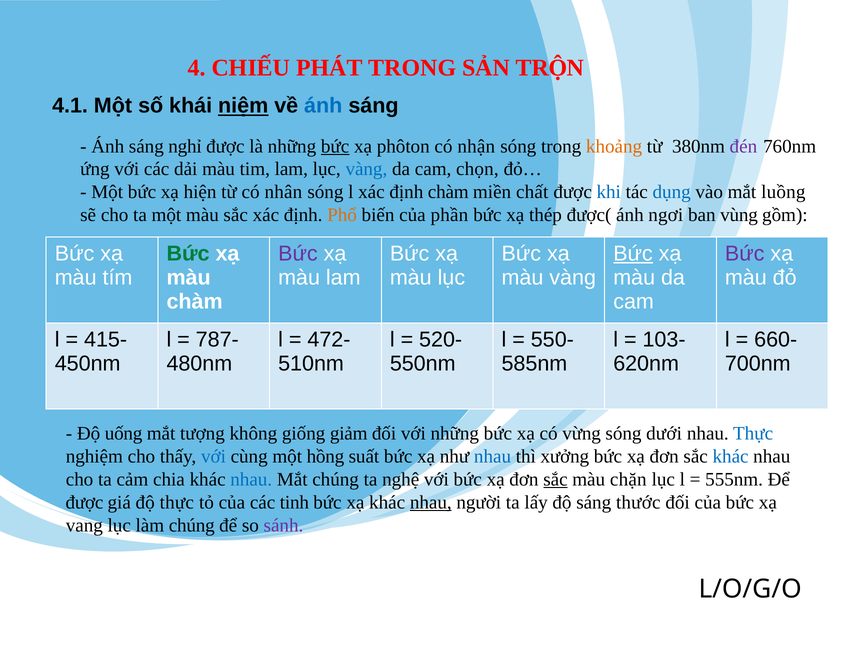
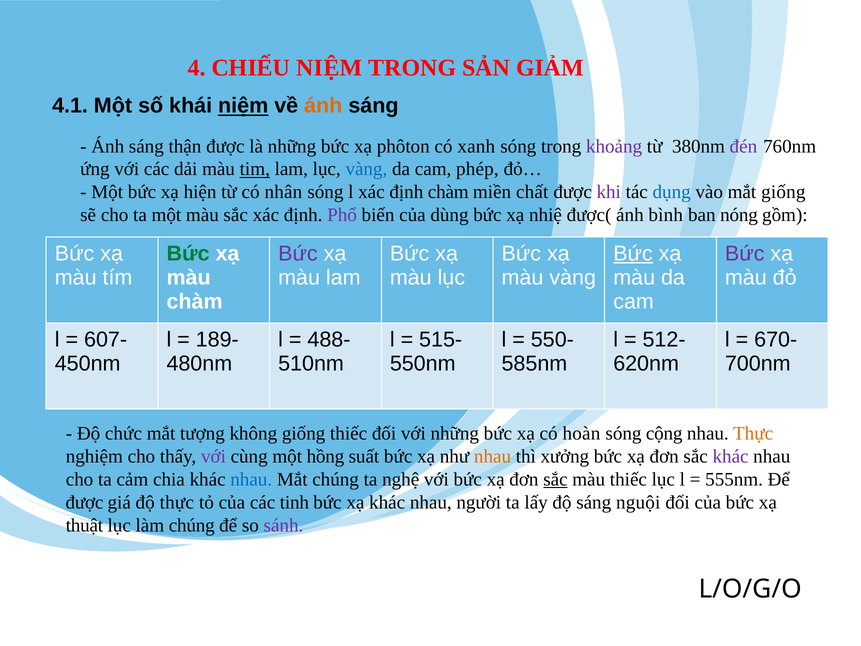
CHIẾU PHÁT: PHÁT -> NIỆM (329, 68)
TRỘN: TRỘN -> GIẢM (550, 68)
ánh colour: blue -> orange (323, 106)
nghỉ: nghỉ -> thận (185, 146)
bức underline: present -> none (335, 146)
nhận: nhận -> xanh (476, 146)
khoảng colour: orange -> purple (614, 146)
tim underline: none -> present (255, 169)
chọn: chọn -> phép (477, 169)
khi colour: blue -> purple (609, 192)
mắt luồng: luồng -> giống (783, 192)
Phổ colour: orange -> purple (342, 215)
phần: phần -> dùng (450, 215)
thép: thép -> nhiệ (545, 215)
ngơi: ngơi -> bình (666, 215)
vùng: vùng -> nóng (739, 215)
415-: 415- -> 607- (106, 340)
787-: 787- -> 189- (217, 340)
472-: 472- -> 488- (329, 340)
520-: 520- -> 515- (441, 340)
103-: 103- -> 512- (664, 340)
660-: 660- -> 670- (776, 340)
uống: uống -> chức (123, 433)
giống giảm: giảm -> thiếc (349, 433)
vừng: vừng -> hoàn (581, 433)
dưới: dưới -> cộng (664, 433)
Thực colour: blue -> orange (753, 433)
với colour: blue -> purple (213, 456)
nhau colour: blue -> orange (493, 456)
khác colour: blue -> purple (731, 456)
màu chặn: chặn -> thiếc (628, 479)
nhau underline: present -> none (431, 502)
thước: thước -> nguội (638, 502)
vang: vang -> thuật (84, 525)
